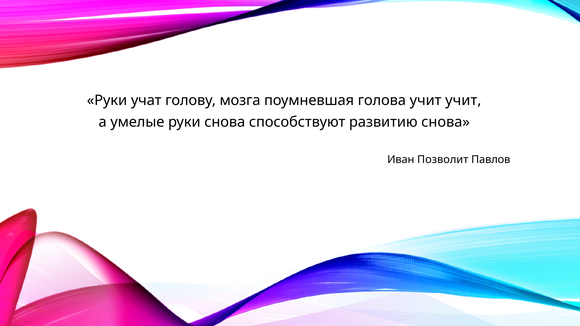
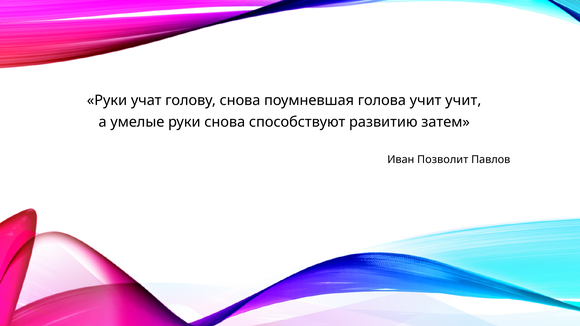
голову мозга: мозга -> снова (240, 101)
развитию снова: снова -> затем (446, 122)
